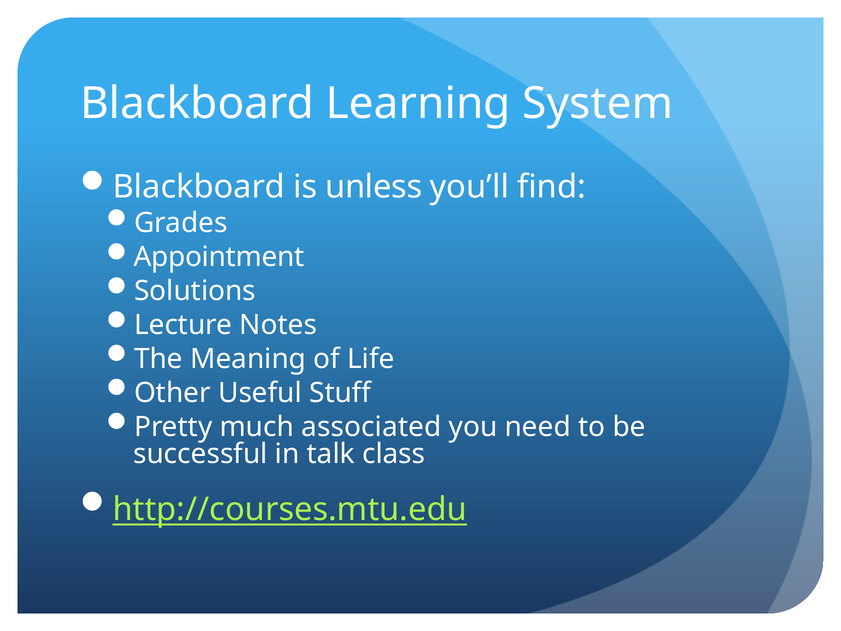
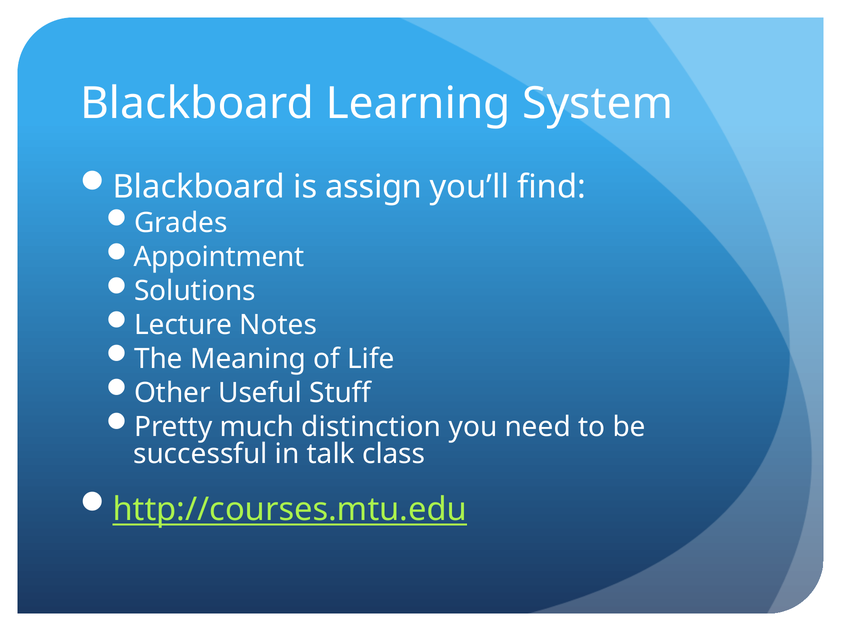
unless: unless -> assign (374, 187)
associated: associated -> distinction (371, 427)
